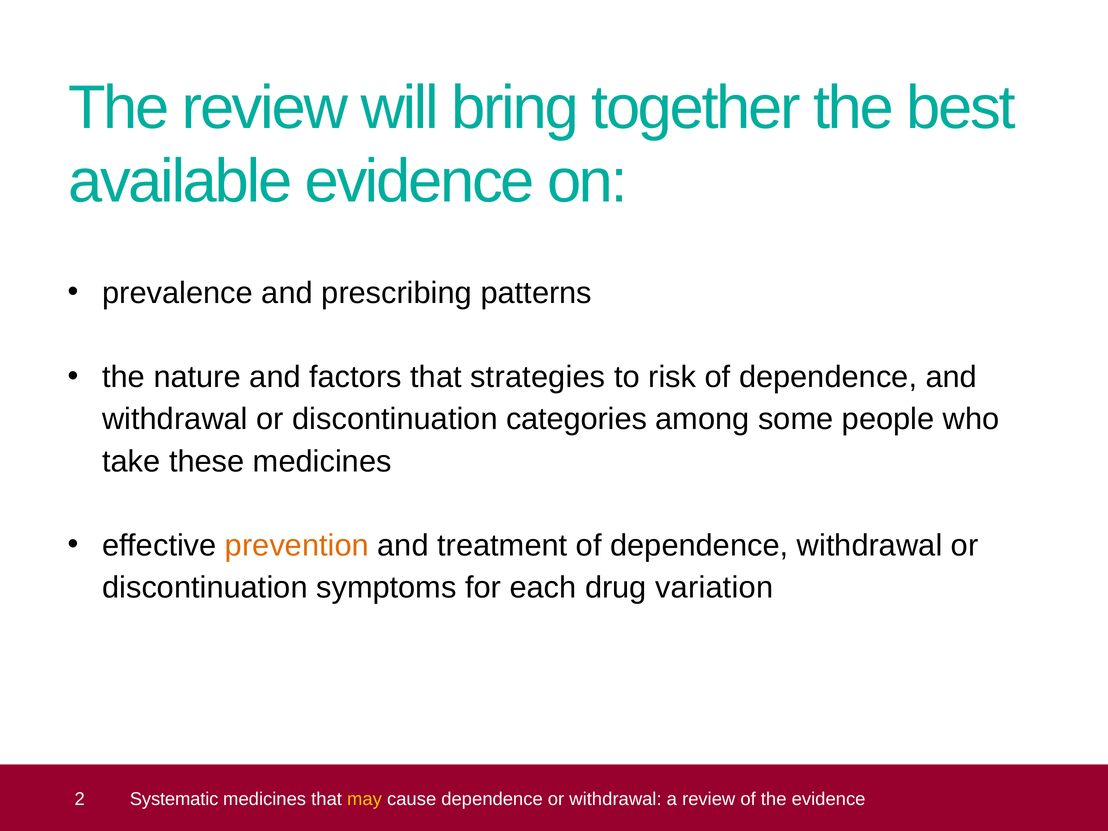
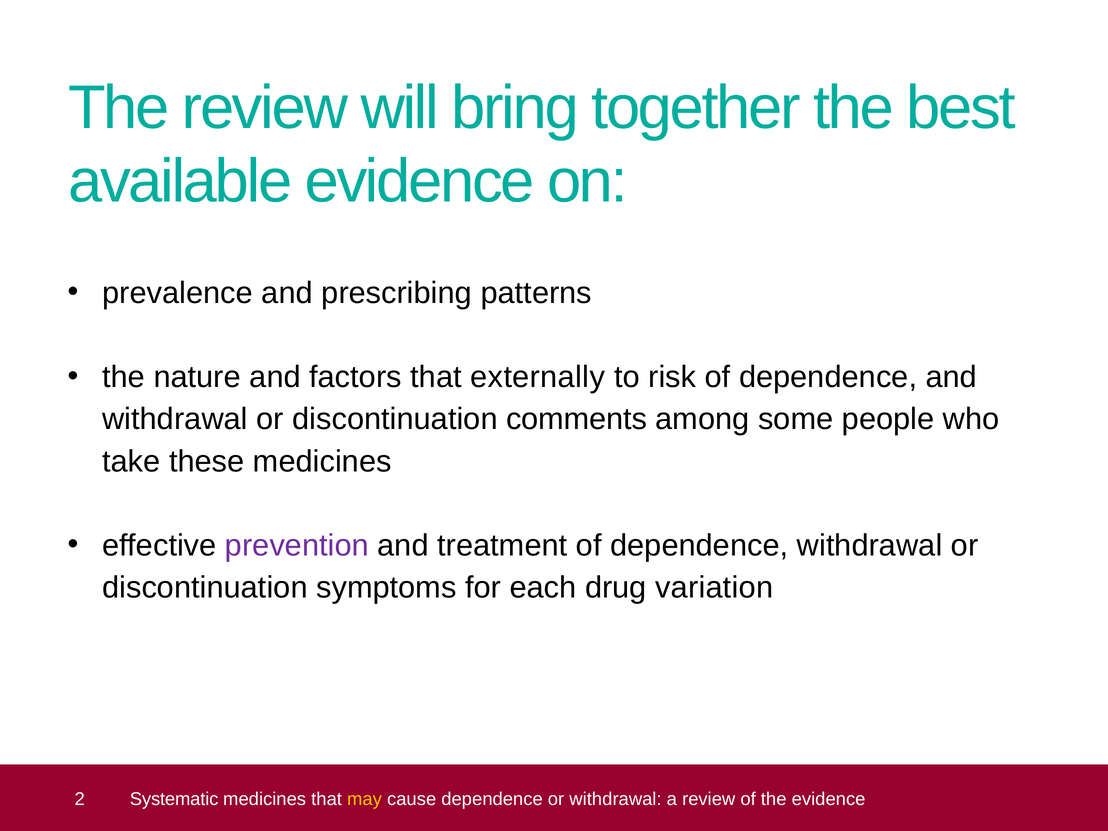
strategies: strategies -> externally (538, 377)
categories: categories -> comments (577, 419)
prevention colour: orange -> purple (297, 546)
